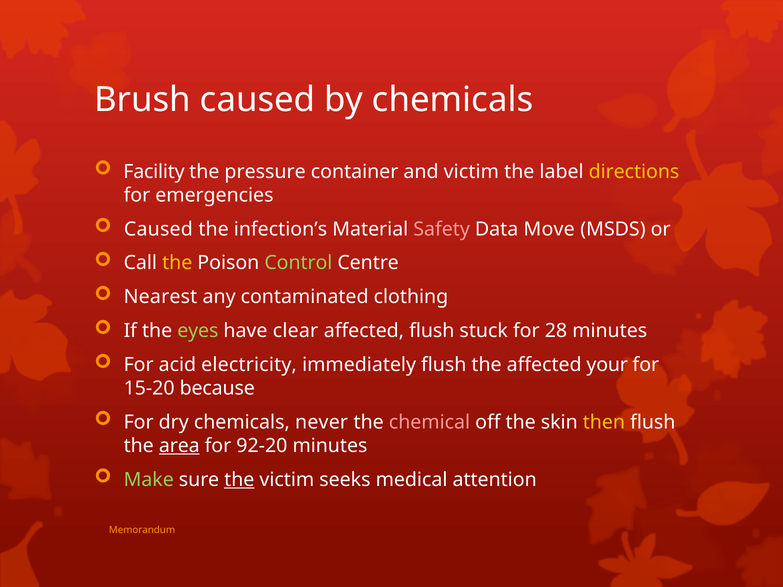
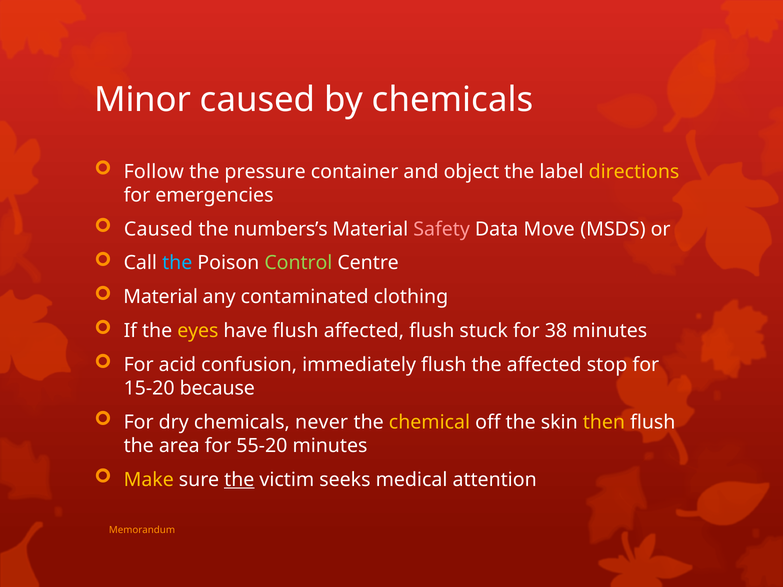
Brush: Brush -> Minor (143, 100)
Facility: Facility -> Follow (154, 172)
and victim: victim -> object (471, 172)
infection’s: infection’s -> numbers’s (281, 229)
the colour: yellow -> light blue (177, 263)
Nearest: Nearest -> Material (161, 297)
eyes colour: light green -> yellow (198, 331)
have clear: clear -> flush (296, 331)
28: 28 -> 38 (556, 331)
electricity: electricity -> confusion (249, 365)
your: your -> stop (607, 365)
chemical colour: pink -> yellow (429, 422)
area underline: present -> none (179, 446)
92-20: 92-20 -> 55-20 (262, 446)
Make colour: light green -> yellow (149, 480)
